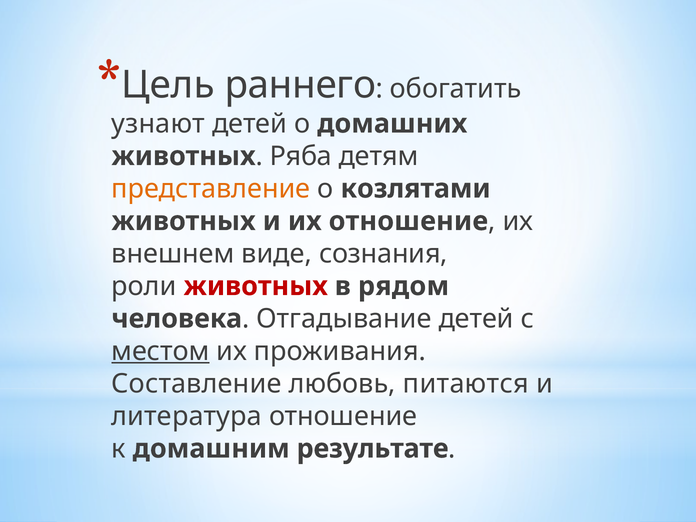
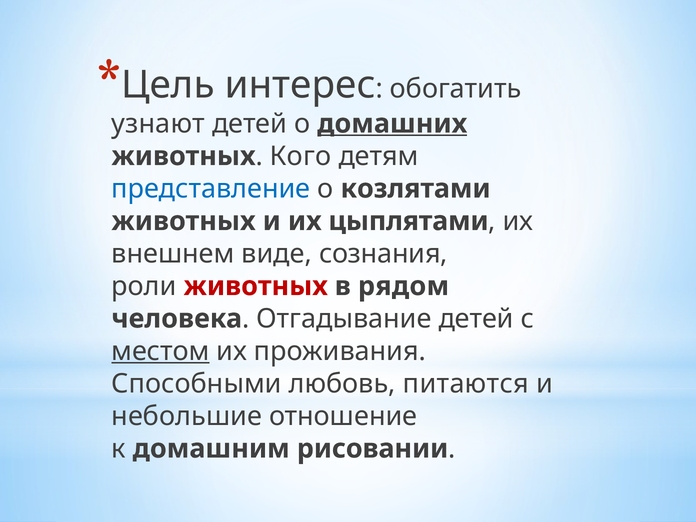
раннего: раннего -> интерес (300, 85)
домашних underline: none -> present (392, 124)
Ряба: Ряба -> Кого (301, 156)
представление colour: orange -> blue (211, 189)
их отношение: отношение -> цыплятами (409, 221)
Составление: Составление -> Способными (197, 384)
литература: литература -> небольшие (187, 416)
результате: результате -> рисовании (373, 449)
